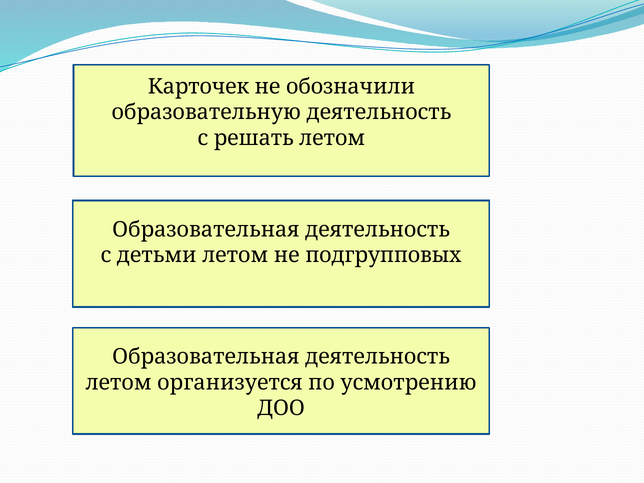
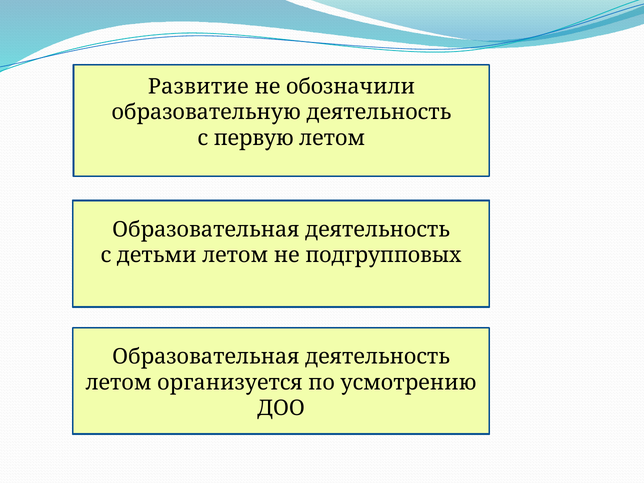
Карточек: Карточек -> Развитие (198, 87)
решать: решать -> первую (254, 138)
